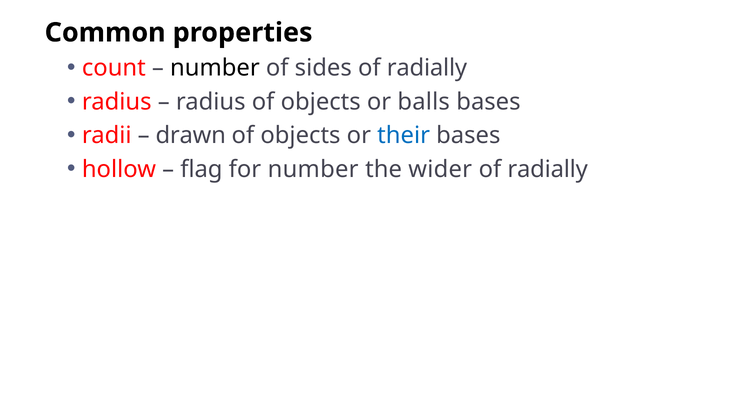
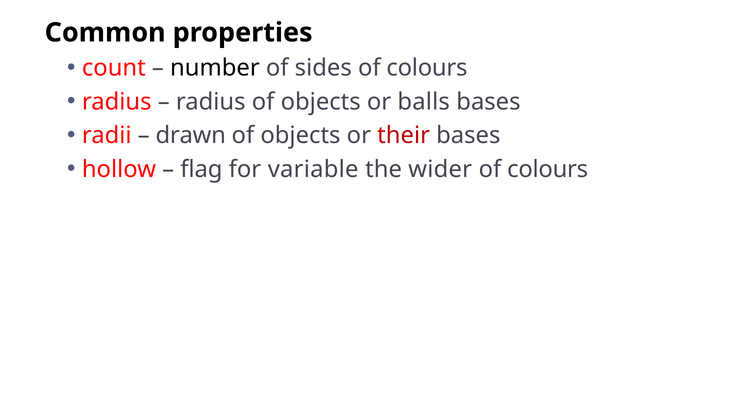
sides of radially: radially -> colours (427, 68)
their colour: blue -> red (404, 136)
for number: number -> variable (313, 170)
radially: radially -> colours (548, 170)
